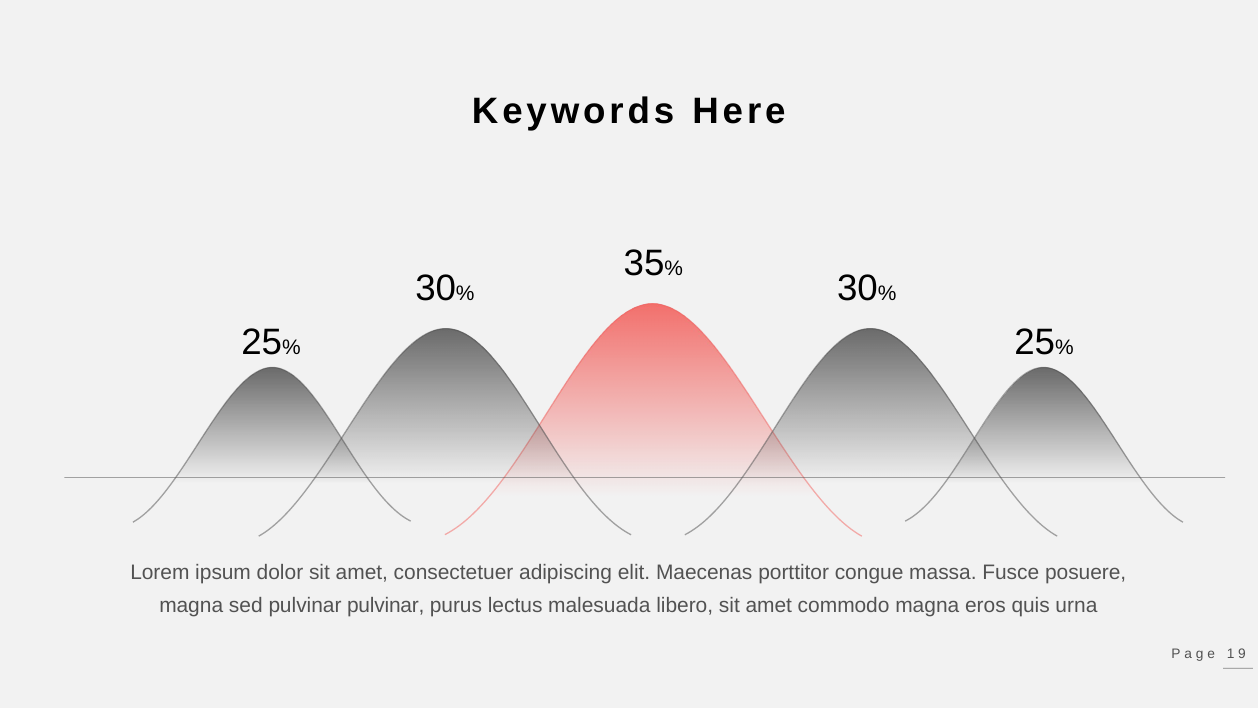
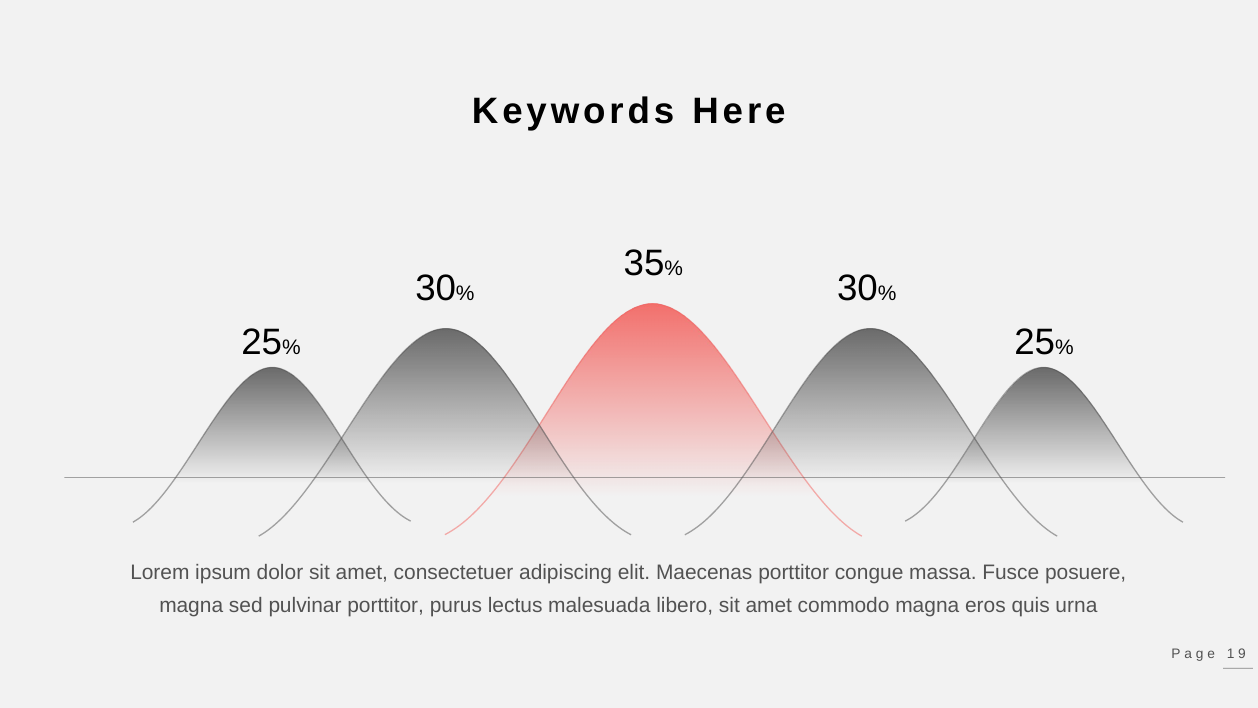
pulvinar pulvinar: pulvinar -> porttitor (386, 605)
